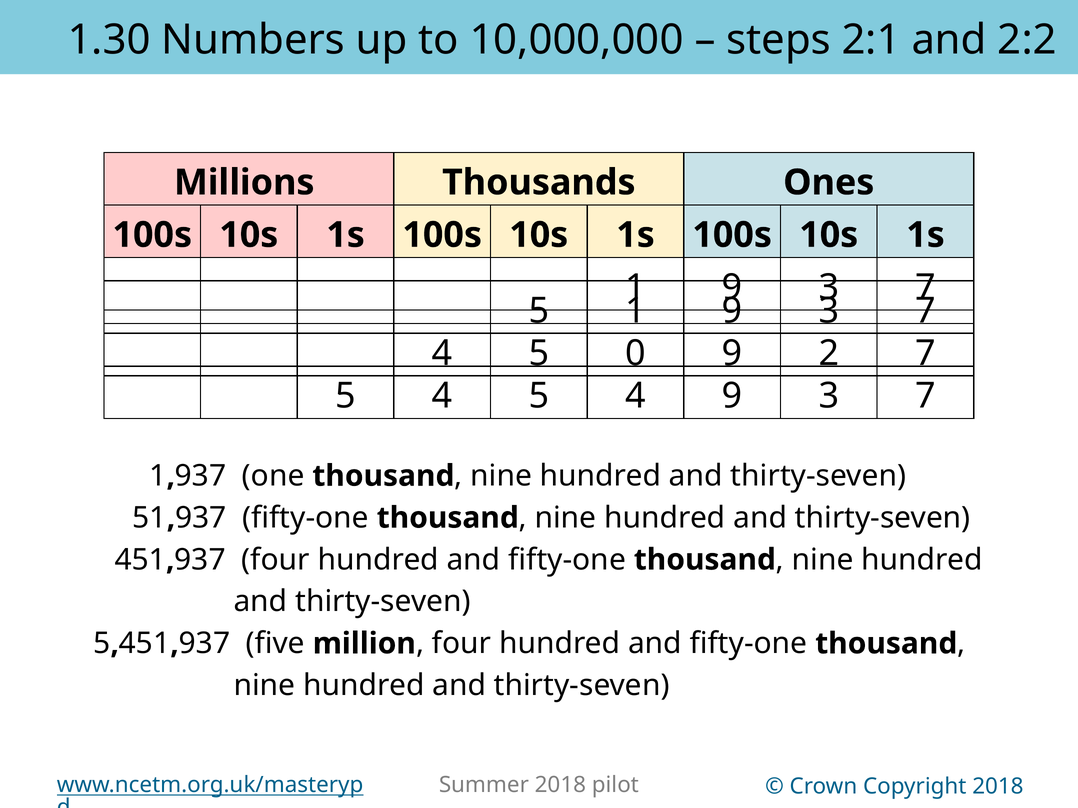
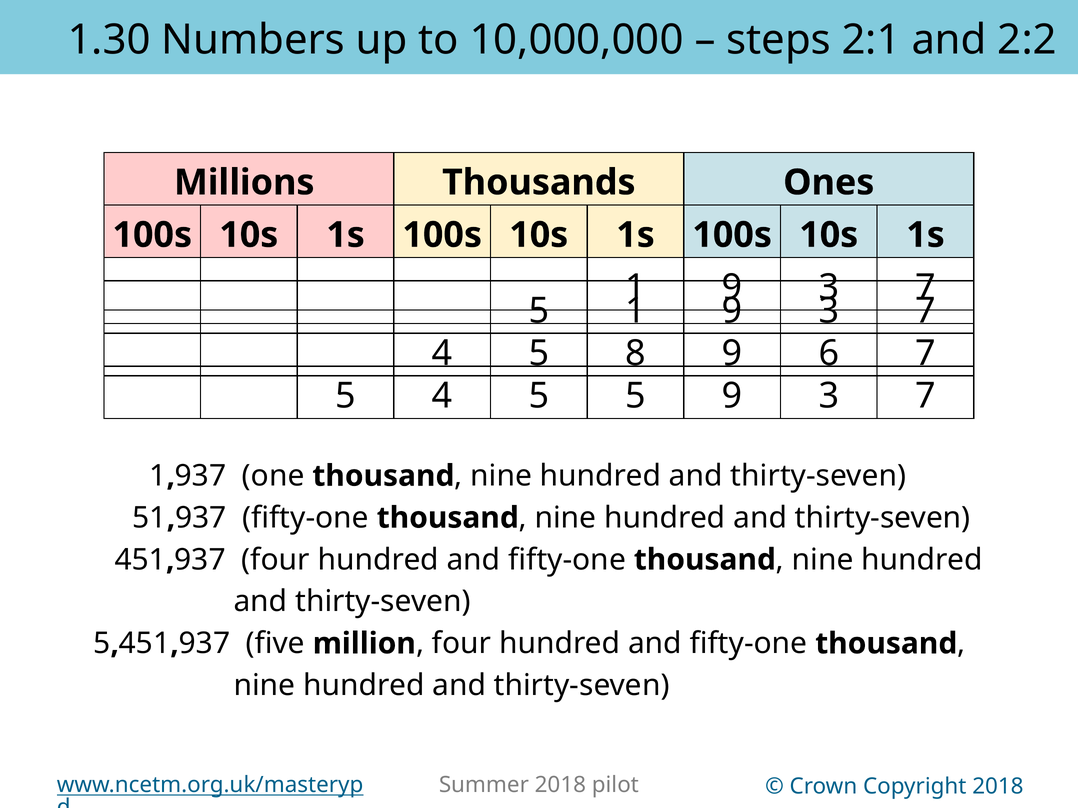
0: 0 -> 8 (636, 354)
2: 2 -> 6 (829, 354)
4 5 4: 4 -> 5 (636, 396)
